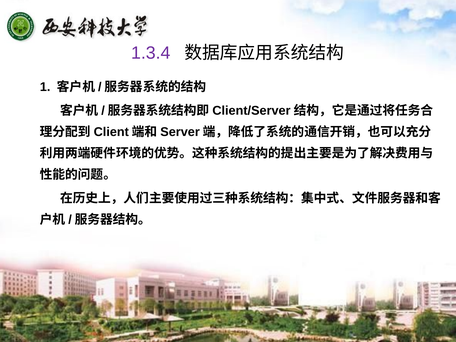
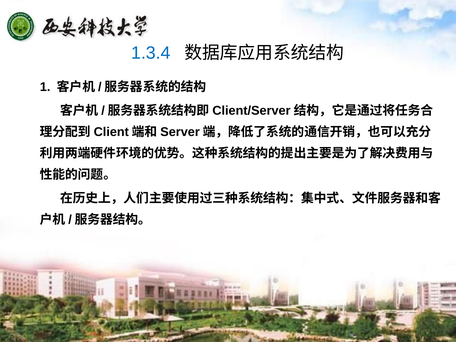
1.3.4 colour: purple -> blue (151, 53)
